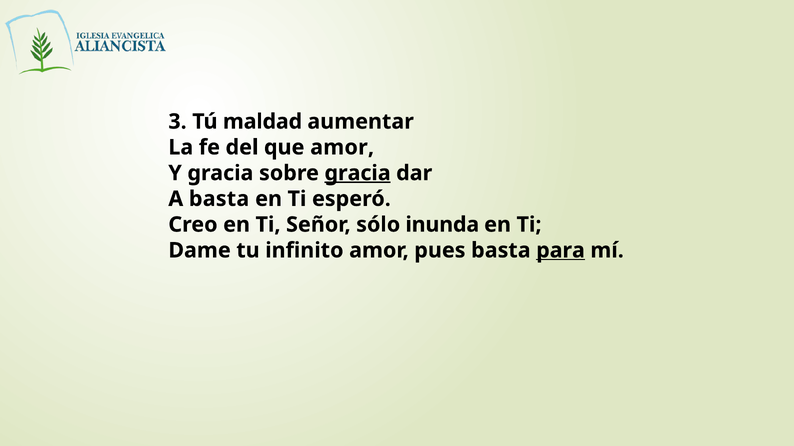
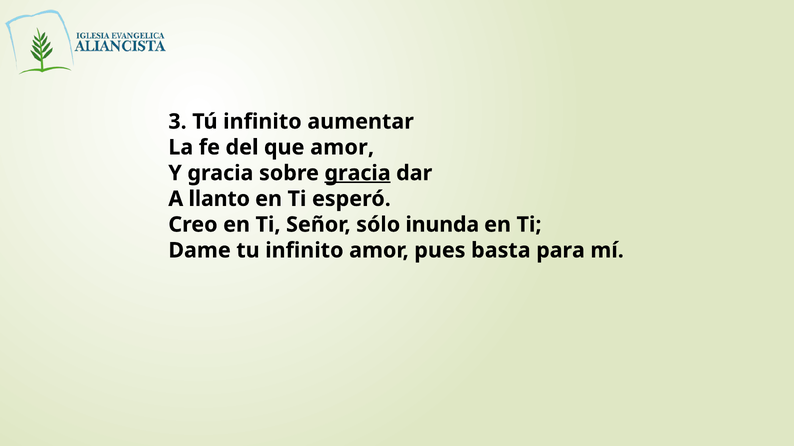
Tú maldad: maldad -> infinito (262, 122)
A basta: basta -> llanto (219, 199)
para underline: present -> none (561, 251)
